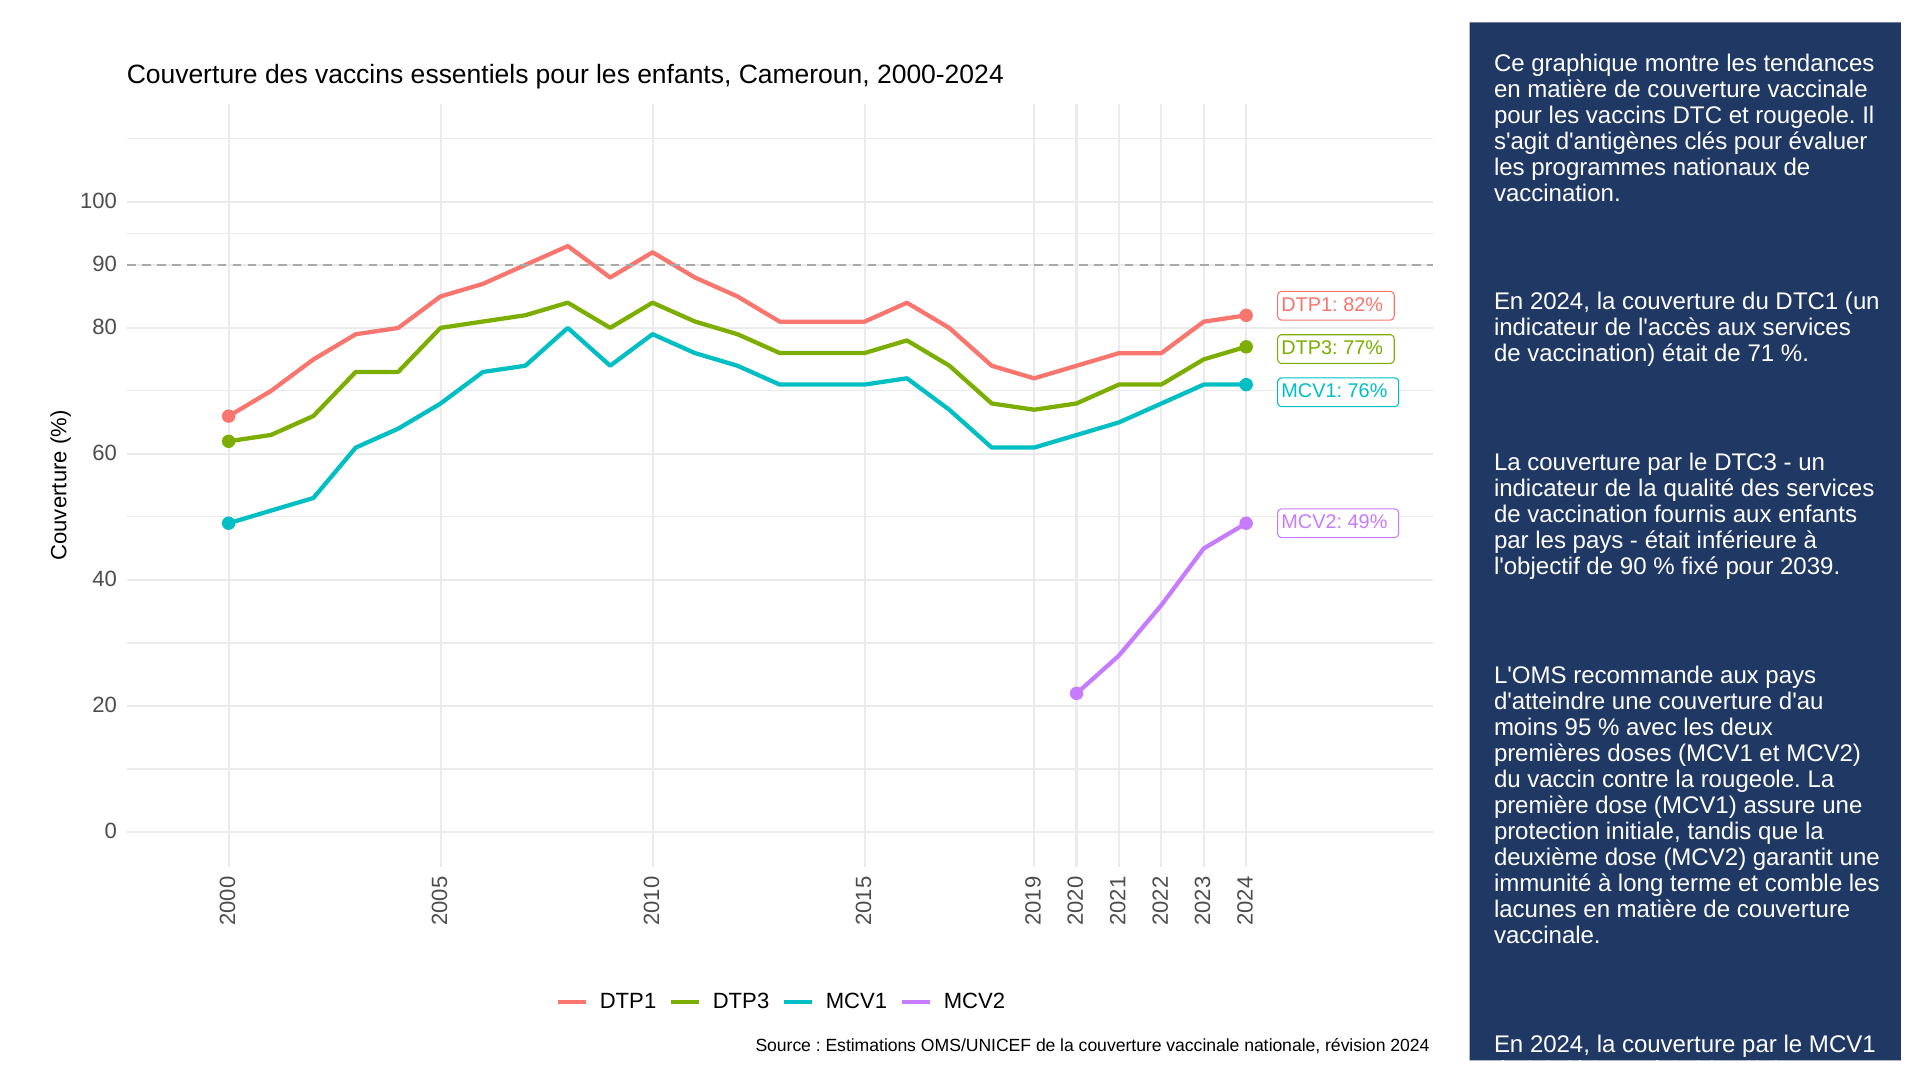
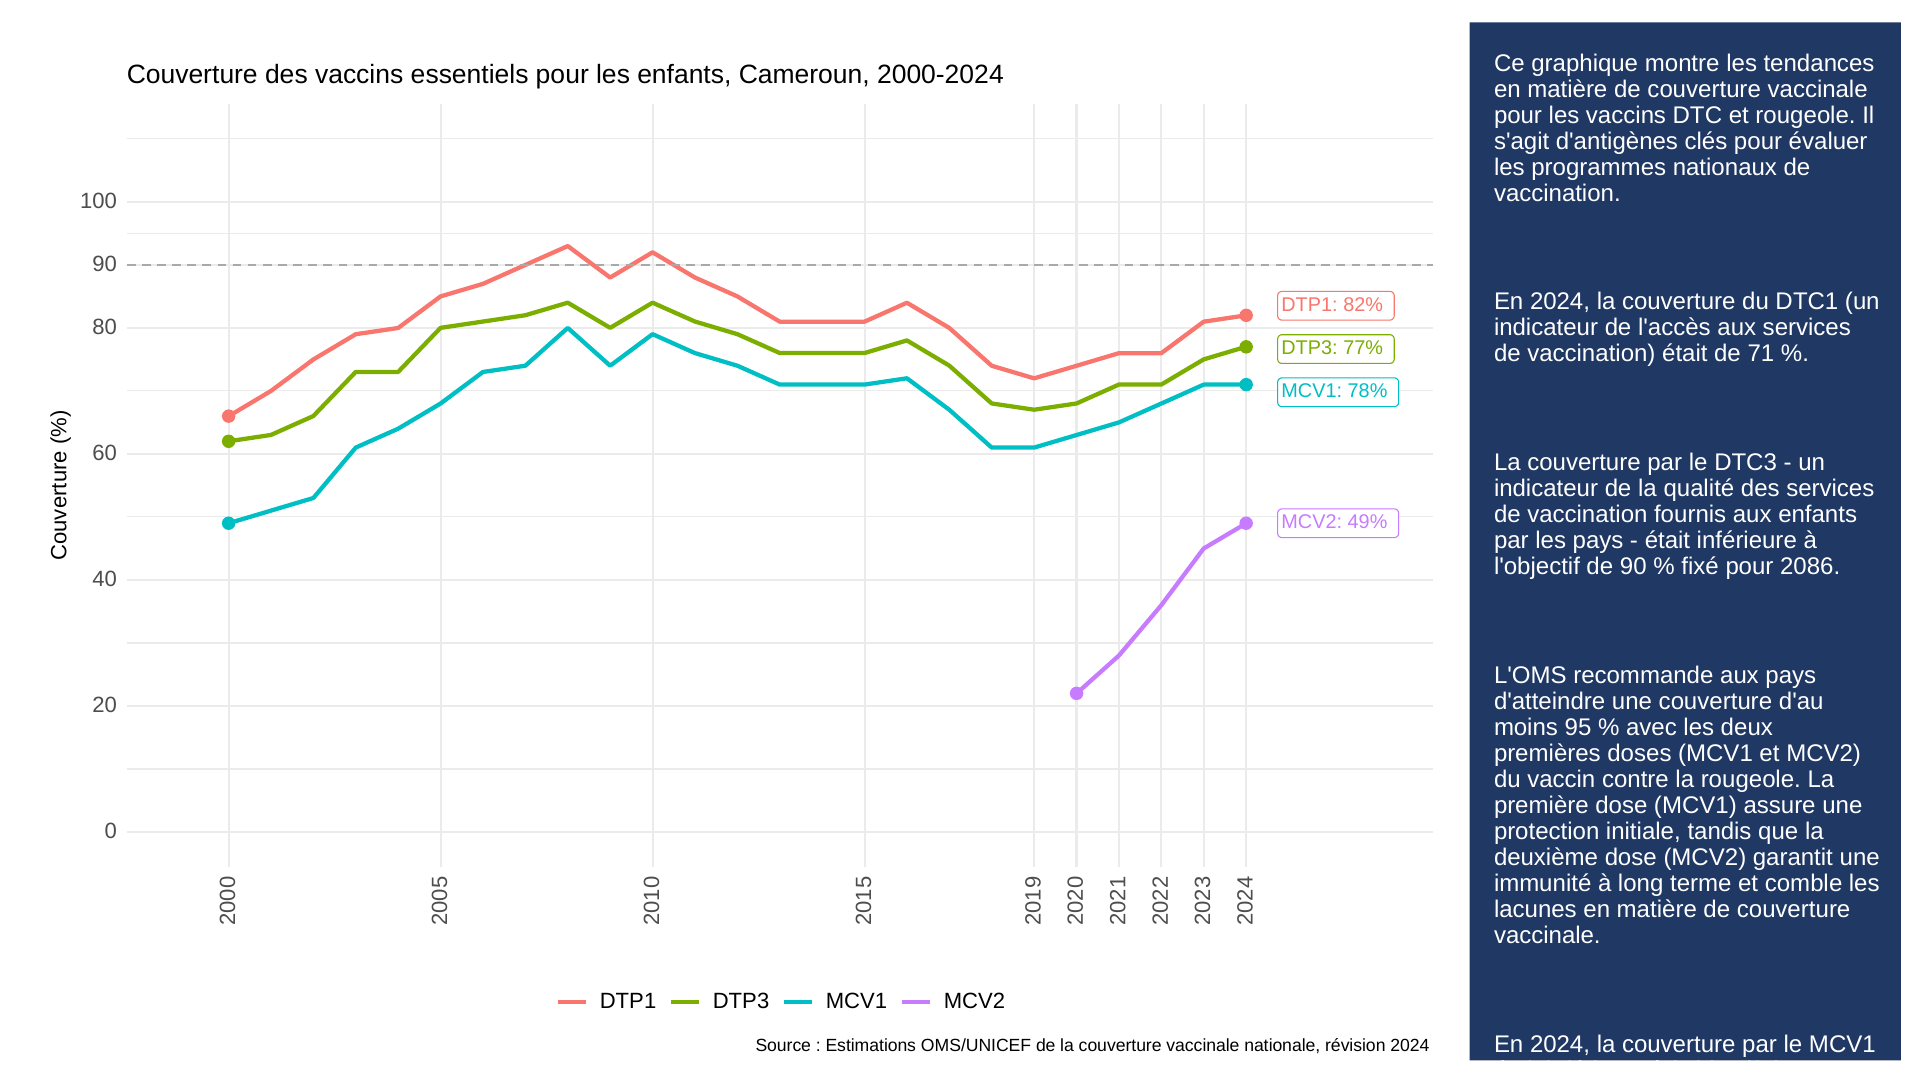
76%: 76% -> 78% (1368, 391)
2039: 2039 -> 2086 (1810, 567)
